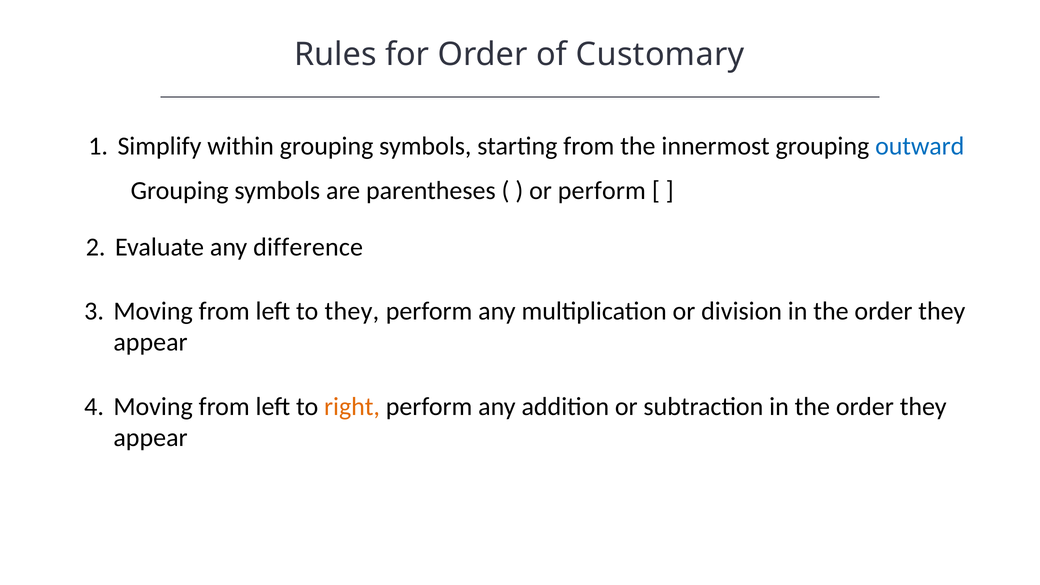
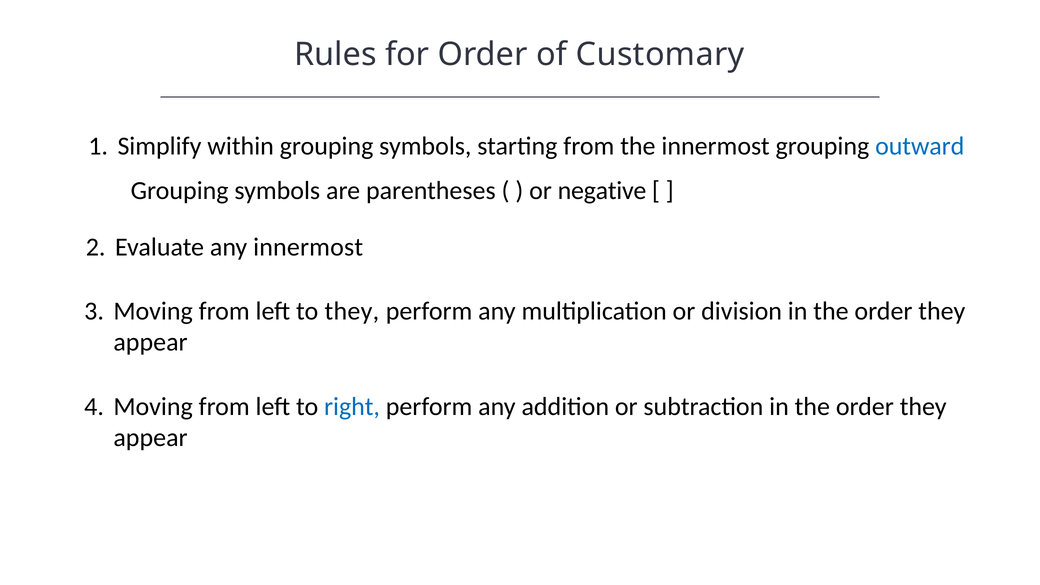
or perform: perform -> negative (602, 191)
any difference: difference -> innermost (308, 247)
right colour: orange -> blue (352, 406)
